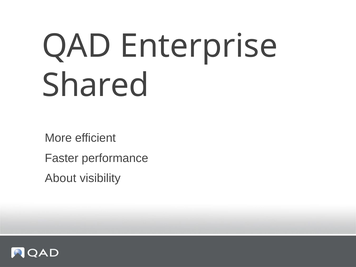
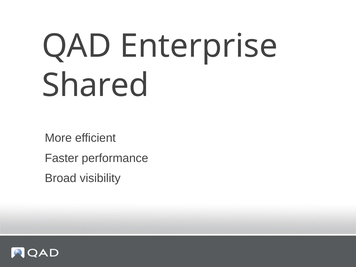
About: About -> Broad (61, 178)
